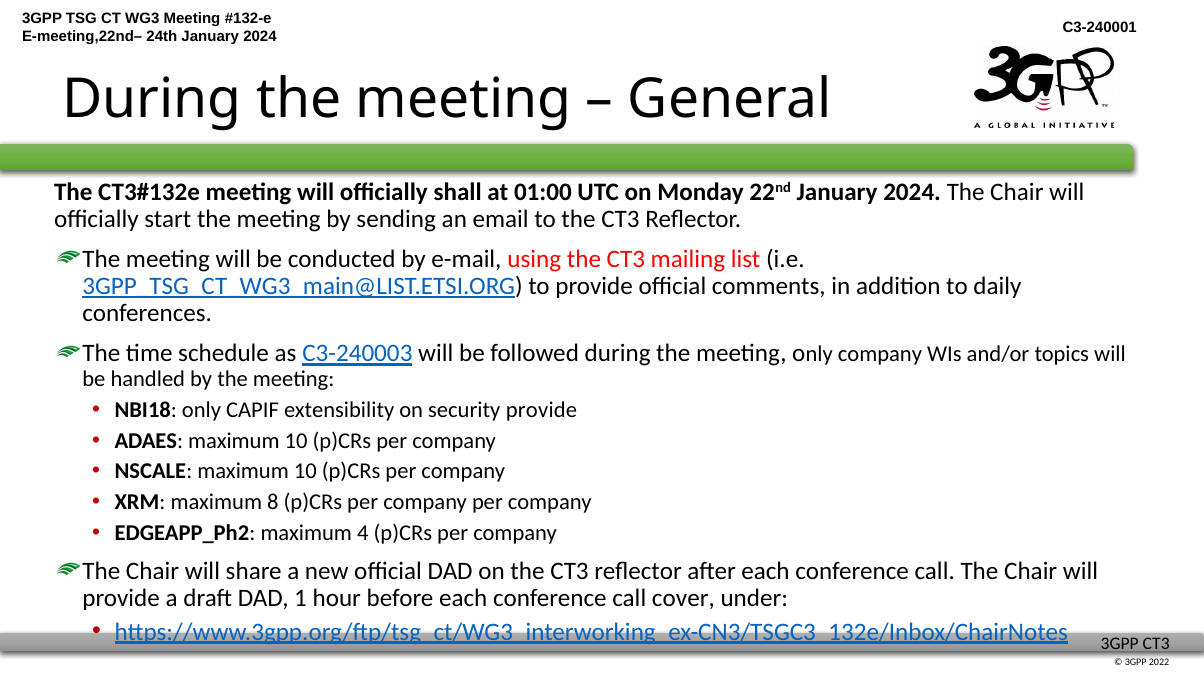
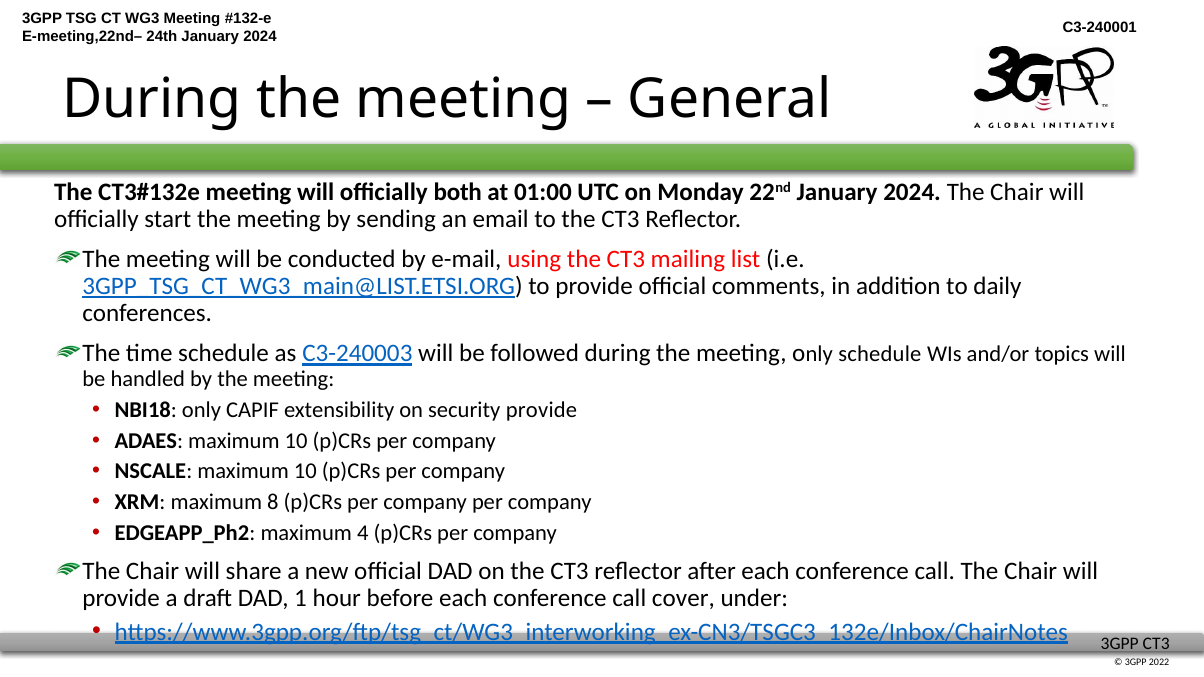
shall: shall -> both (458, 192)
only company: company -> schedule (880, 355)
